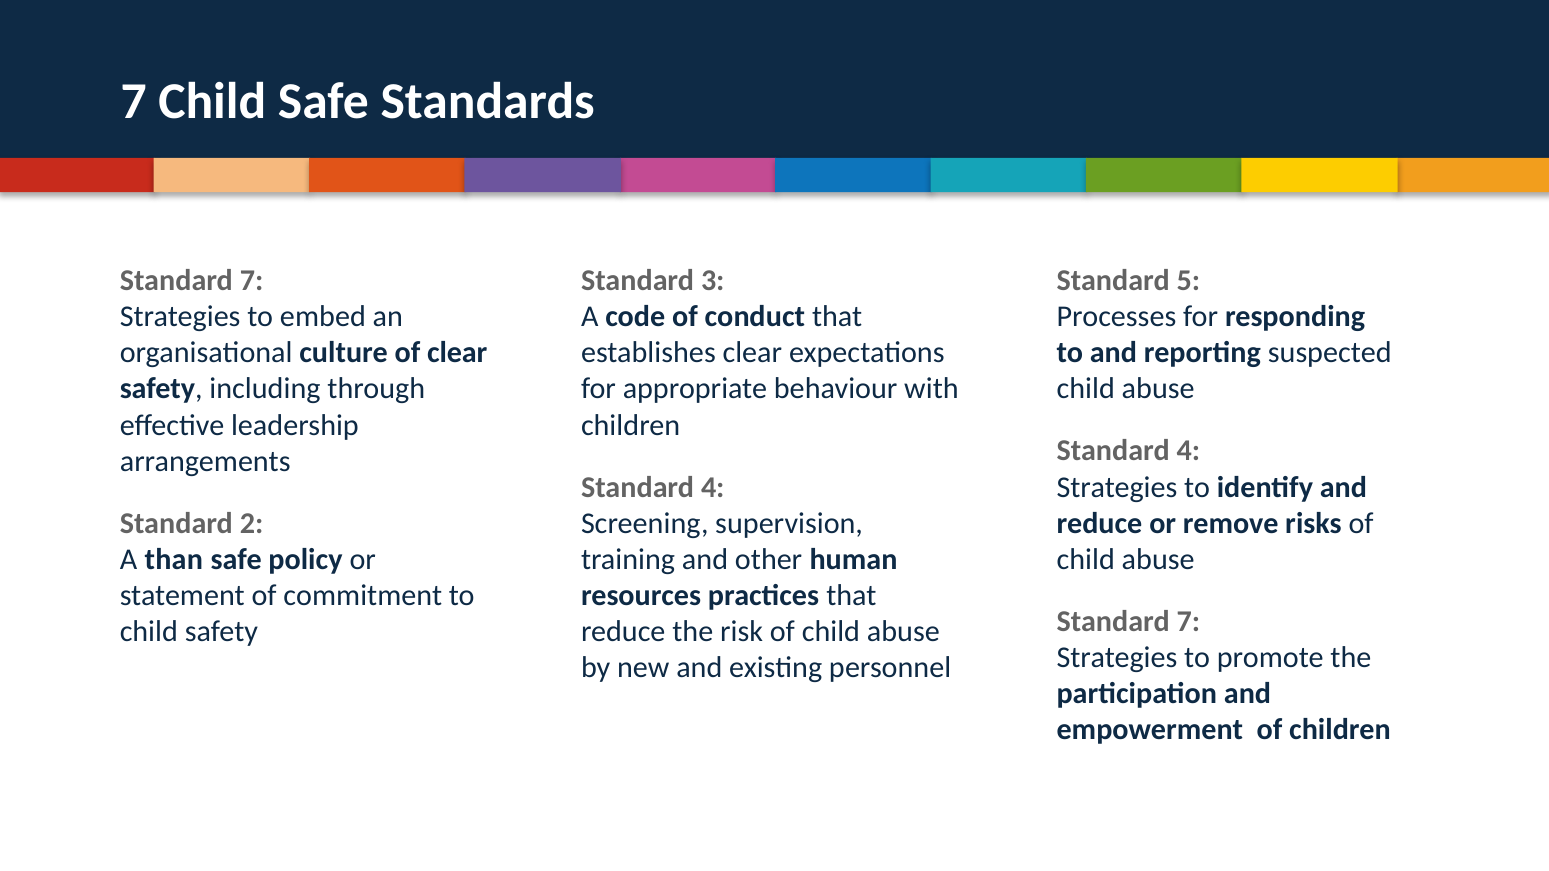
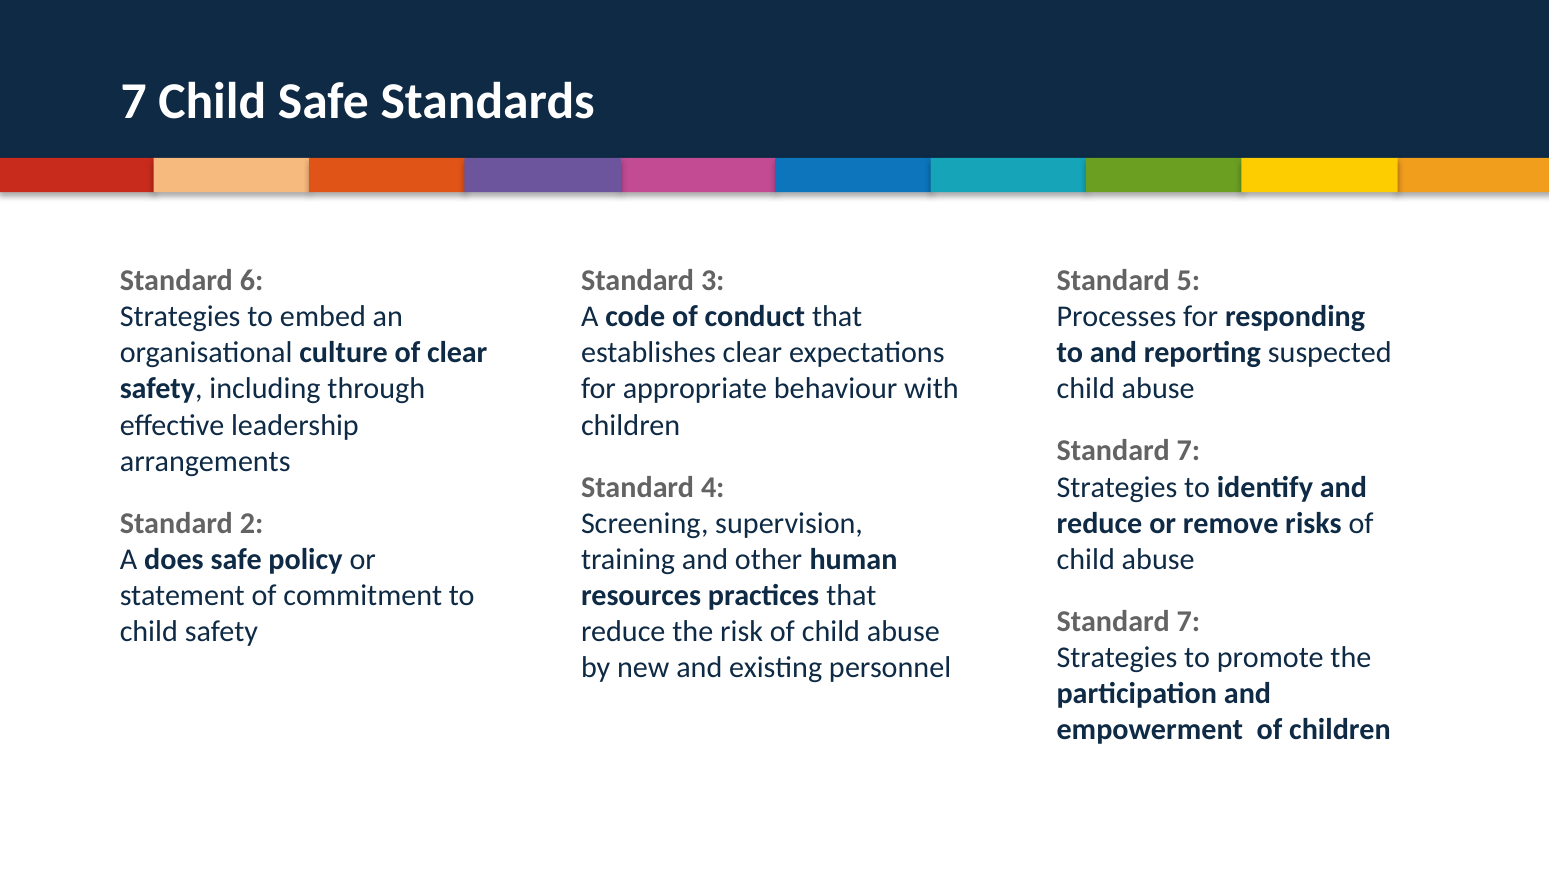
7: 7 -> 6 (252, 281)
4: 4 -> 7 (1188, 451)
than: than -> does (174, 560)
